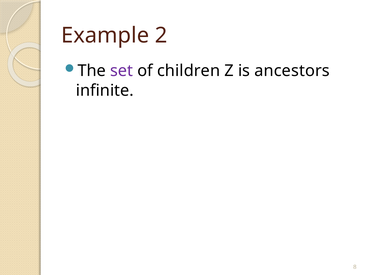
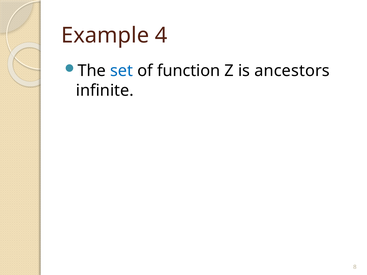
2: 2 -> 4 (161, 35)
set colour: purple -> blue (122, 71)
children: children -> function (189, 71)
